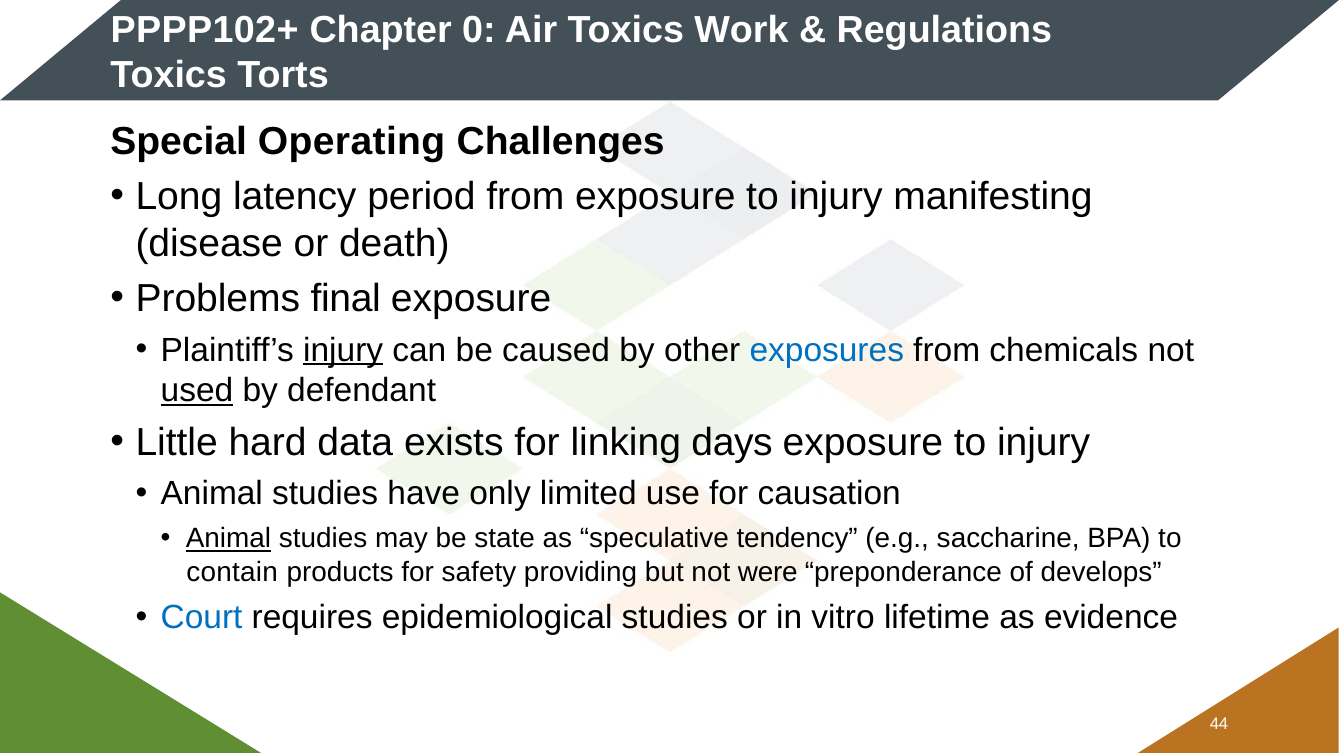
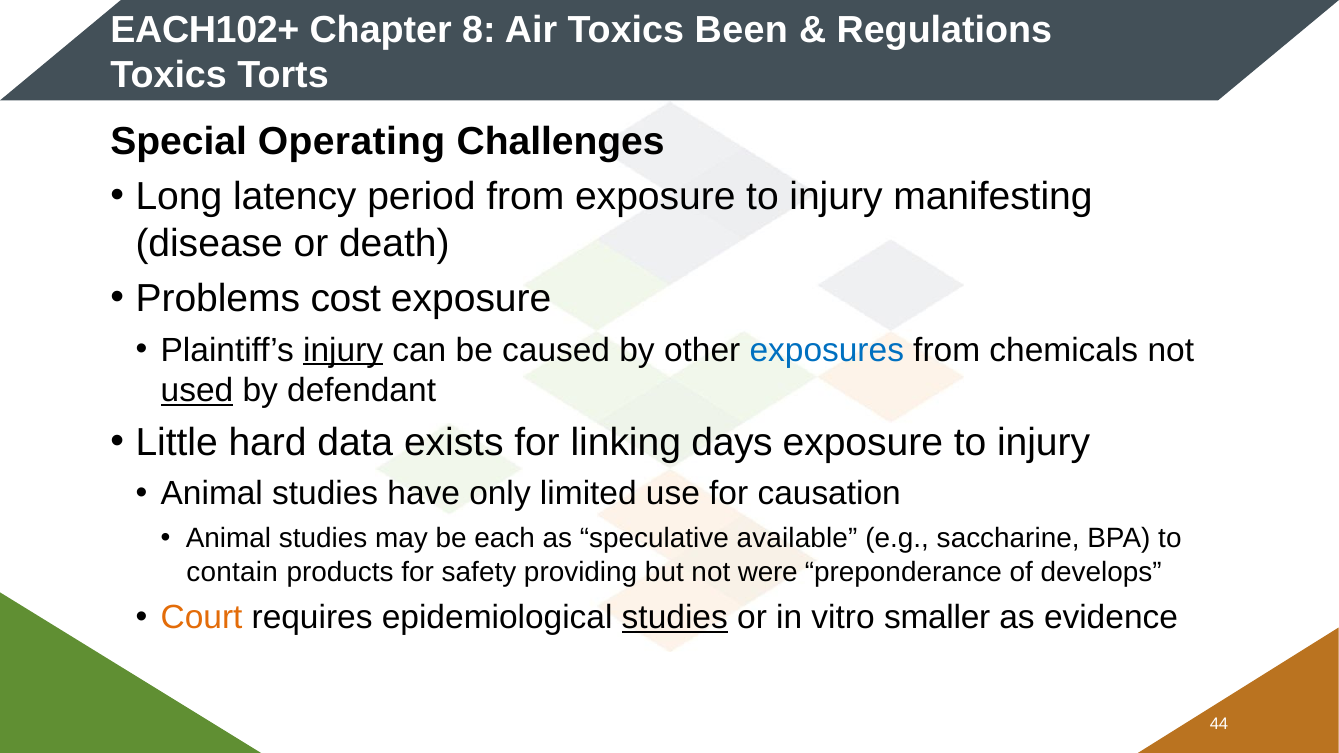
PPPP102+: PPPP102+ -> EACH102+ (205, 30)
0: 0 -> 8 (479, 30)
Work: Work -> Been (741, 30)
final: final -> cost (346, 299)
Animal underline: present -> none (228, 539)
state: state -> each (505, 539)
tendency: tendency -> available (797, 539)
Court colour: blue -> orange (202, 618)
studies underline: none -> present (675, 618)
lifetime: lifetime -> smaller (937, 618)
